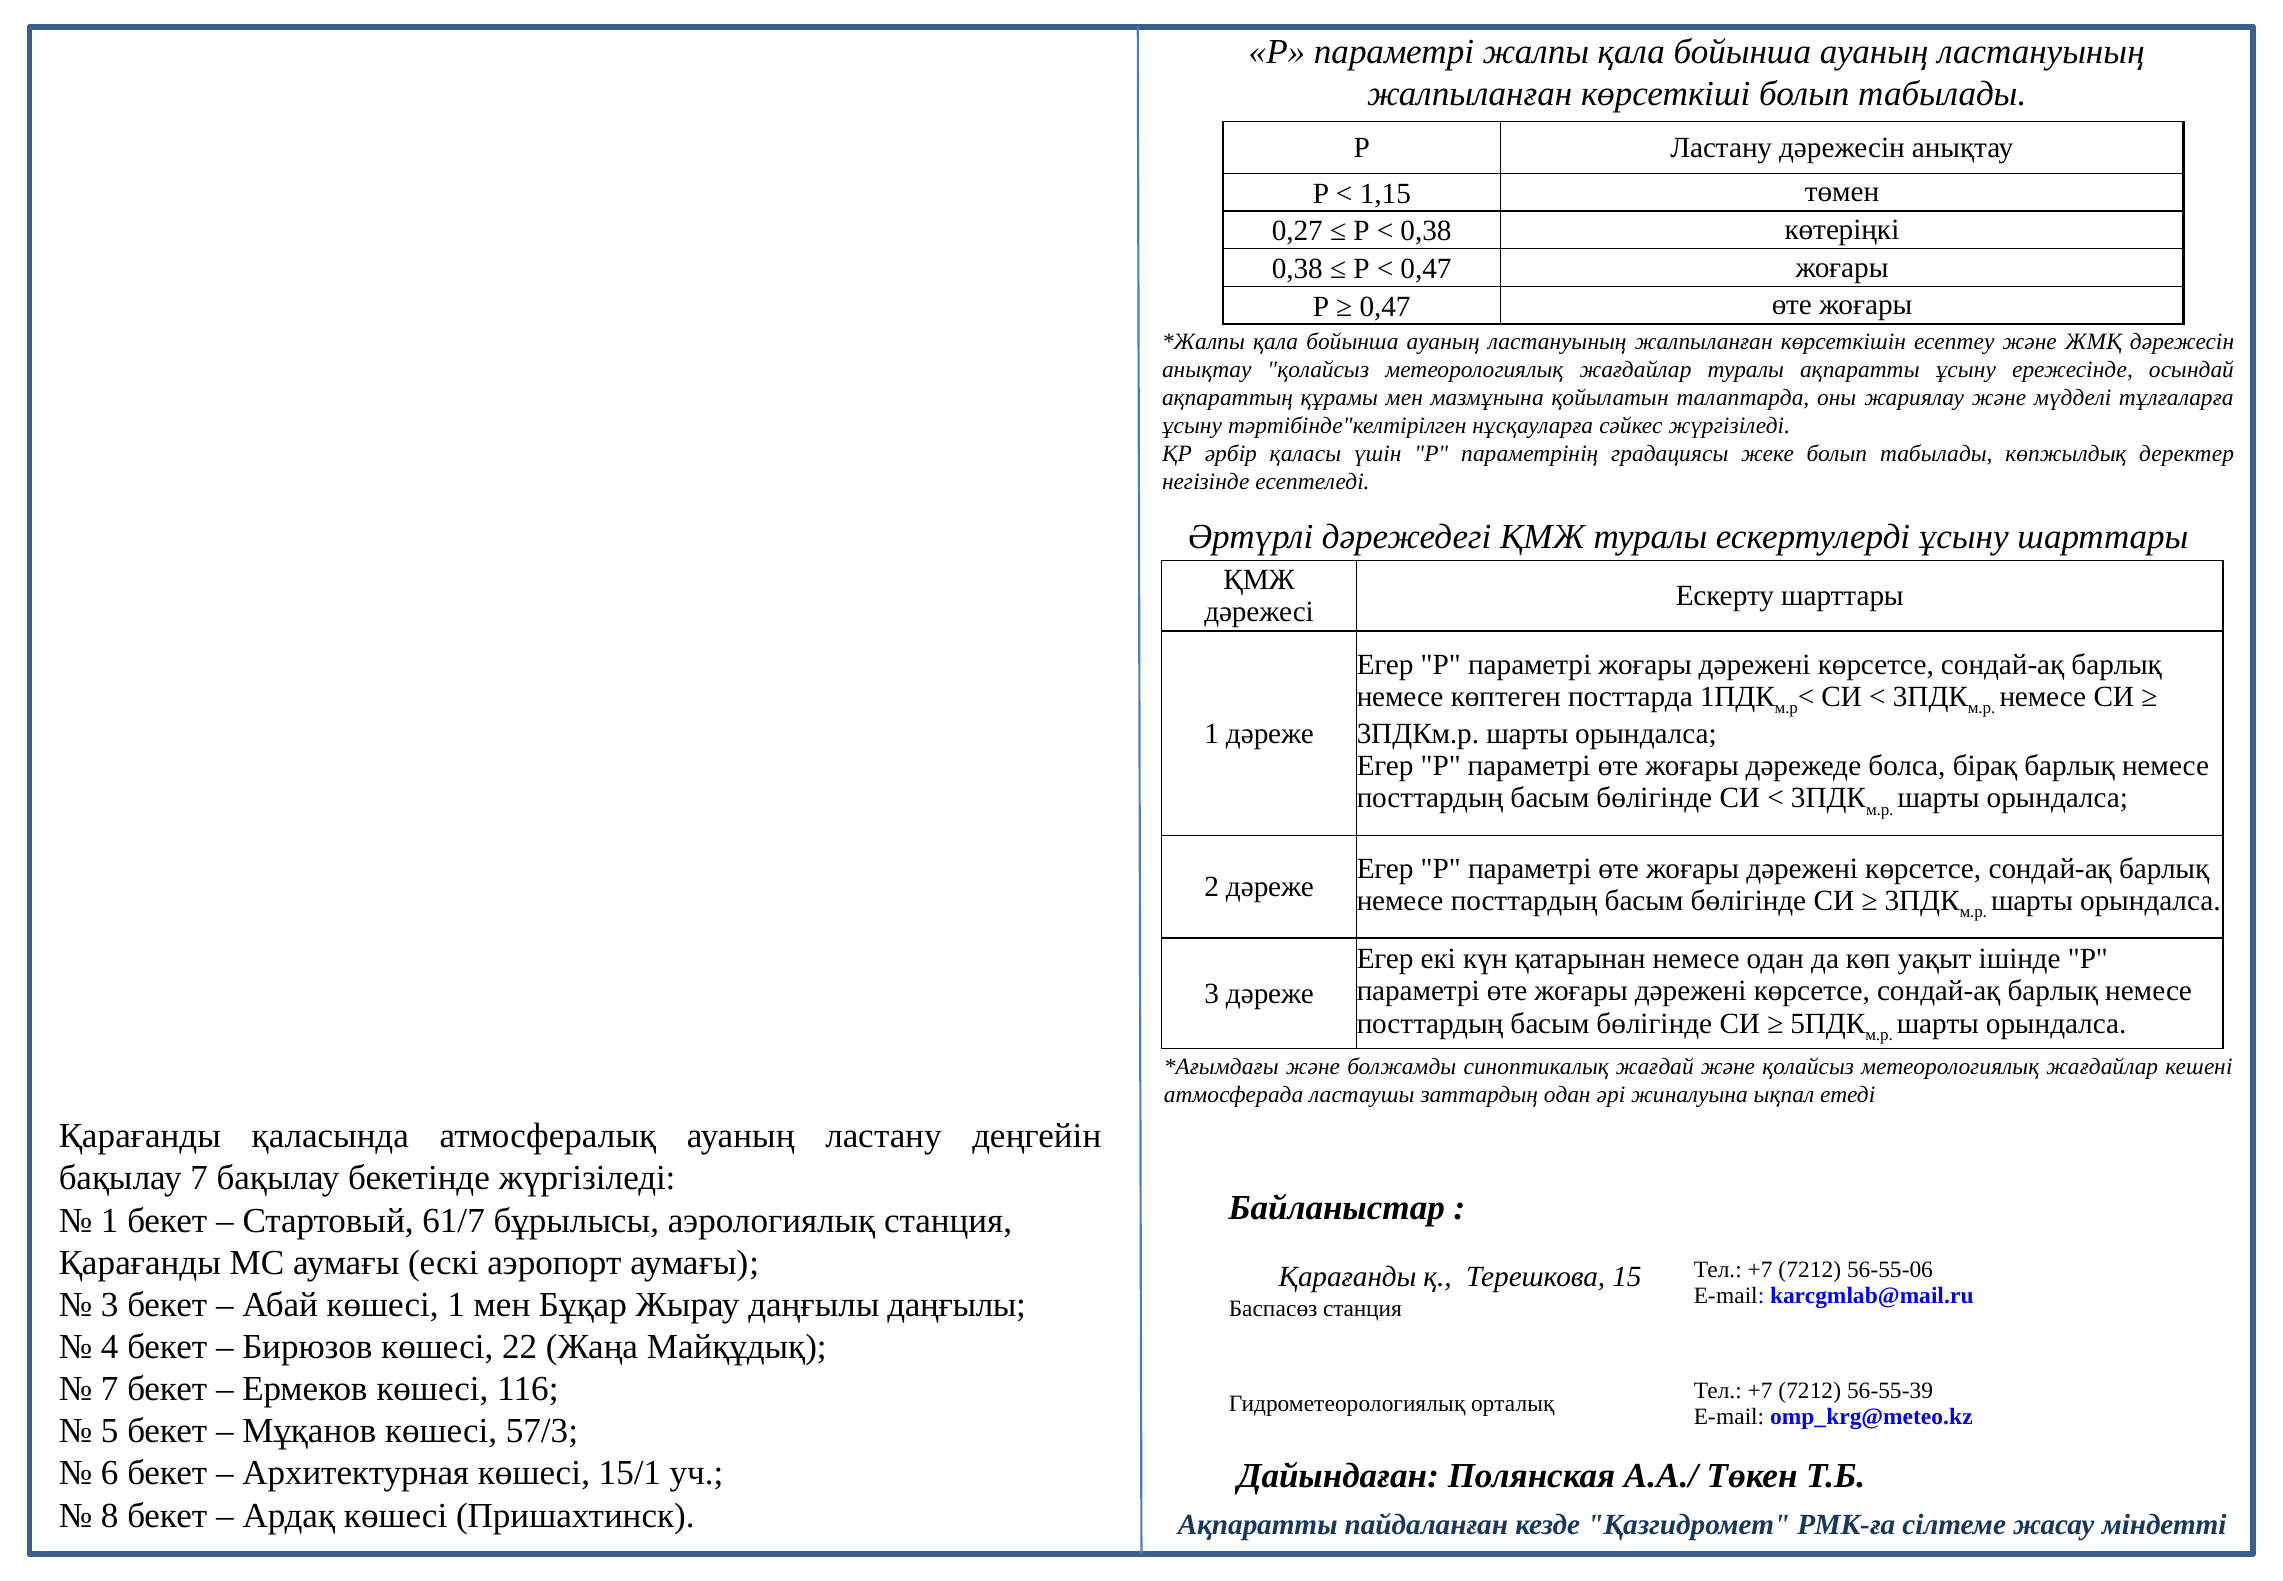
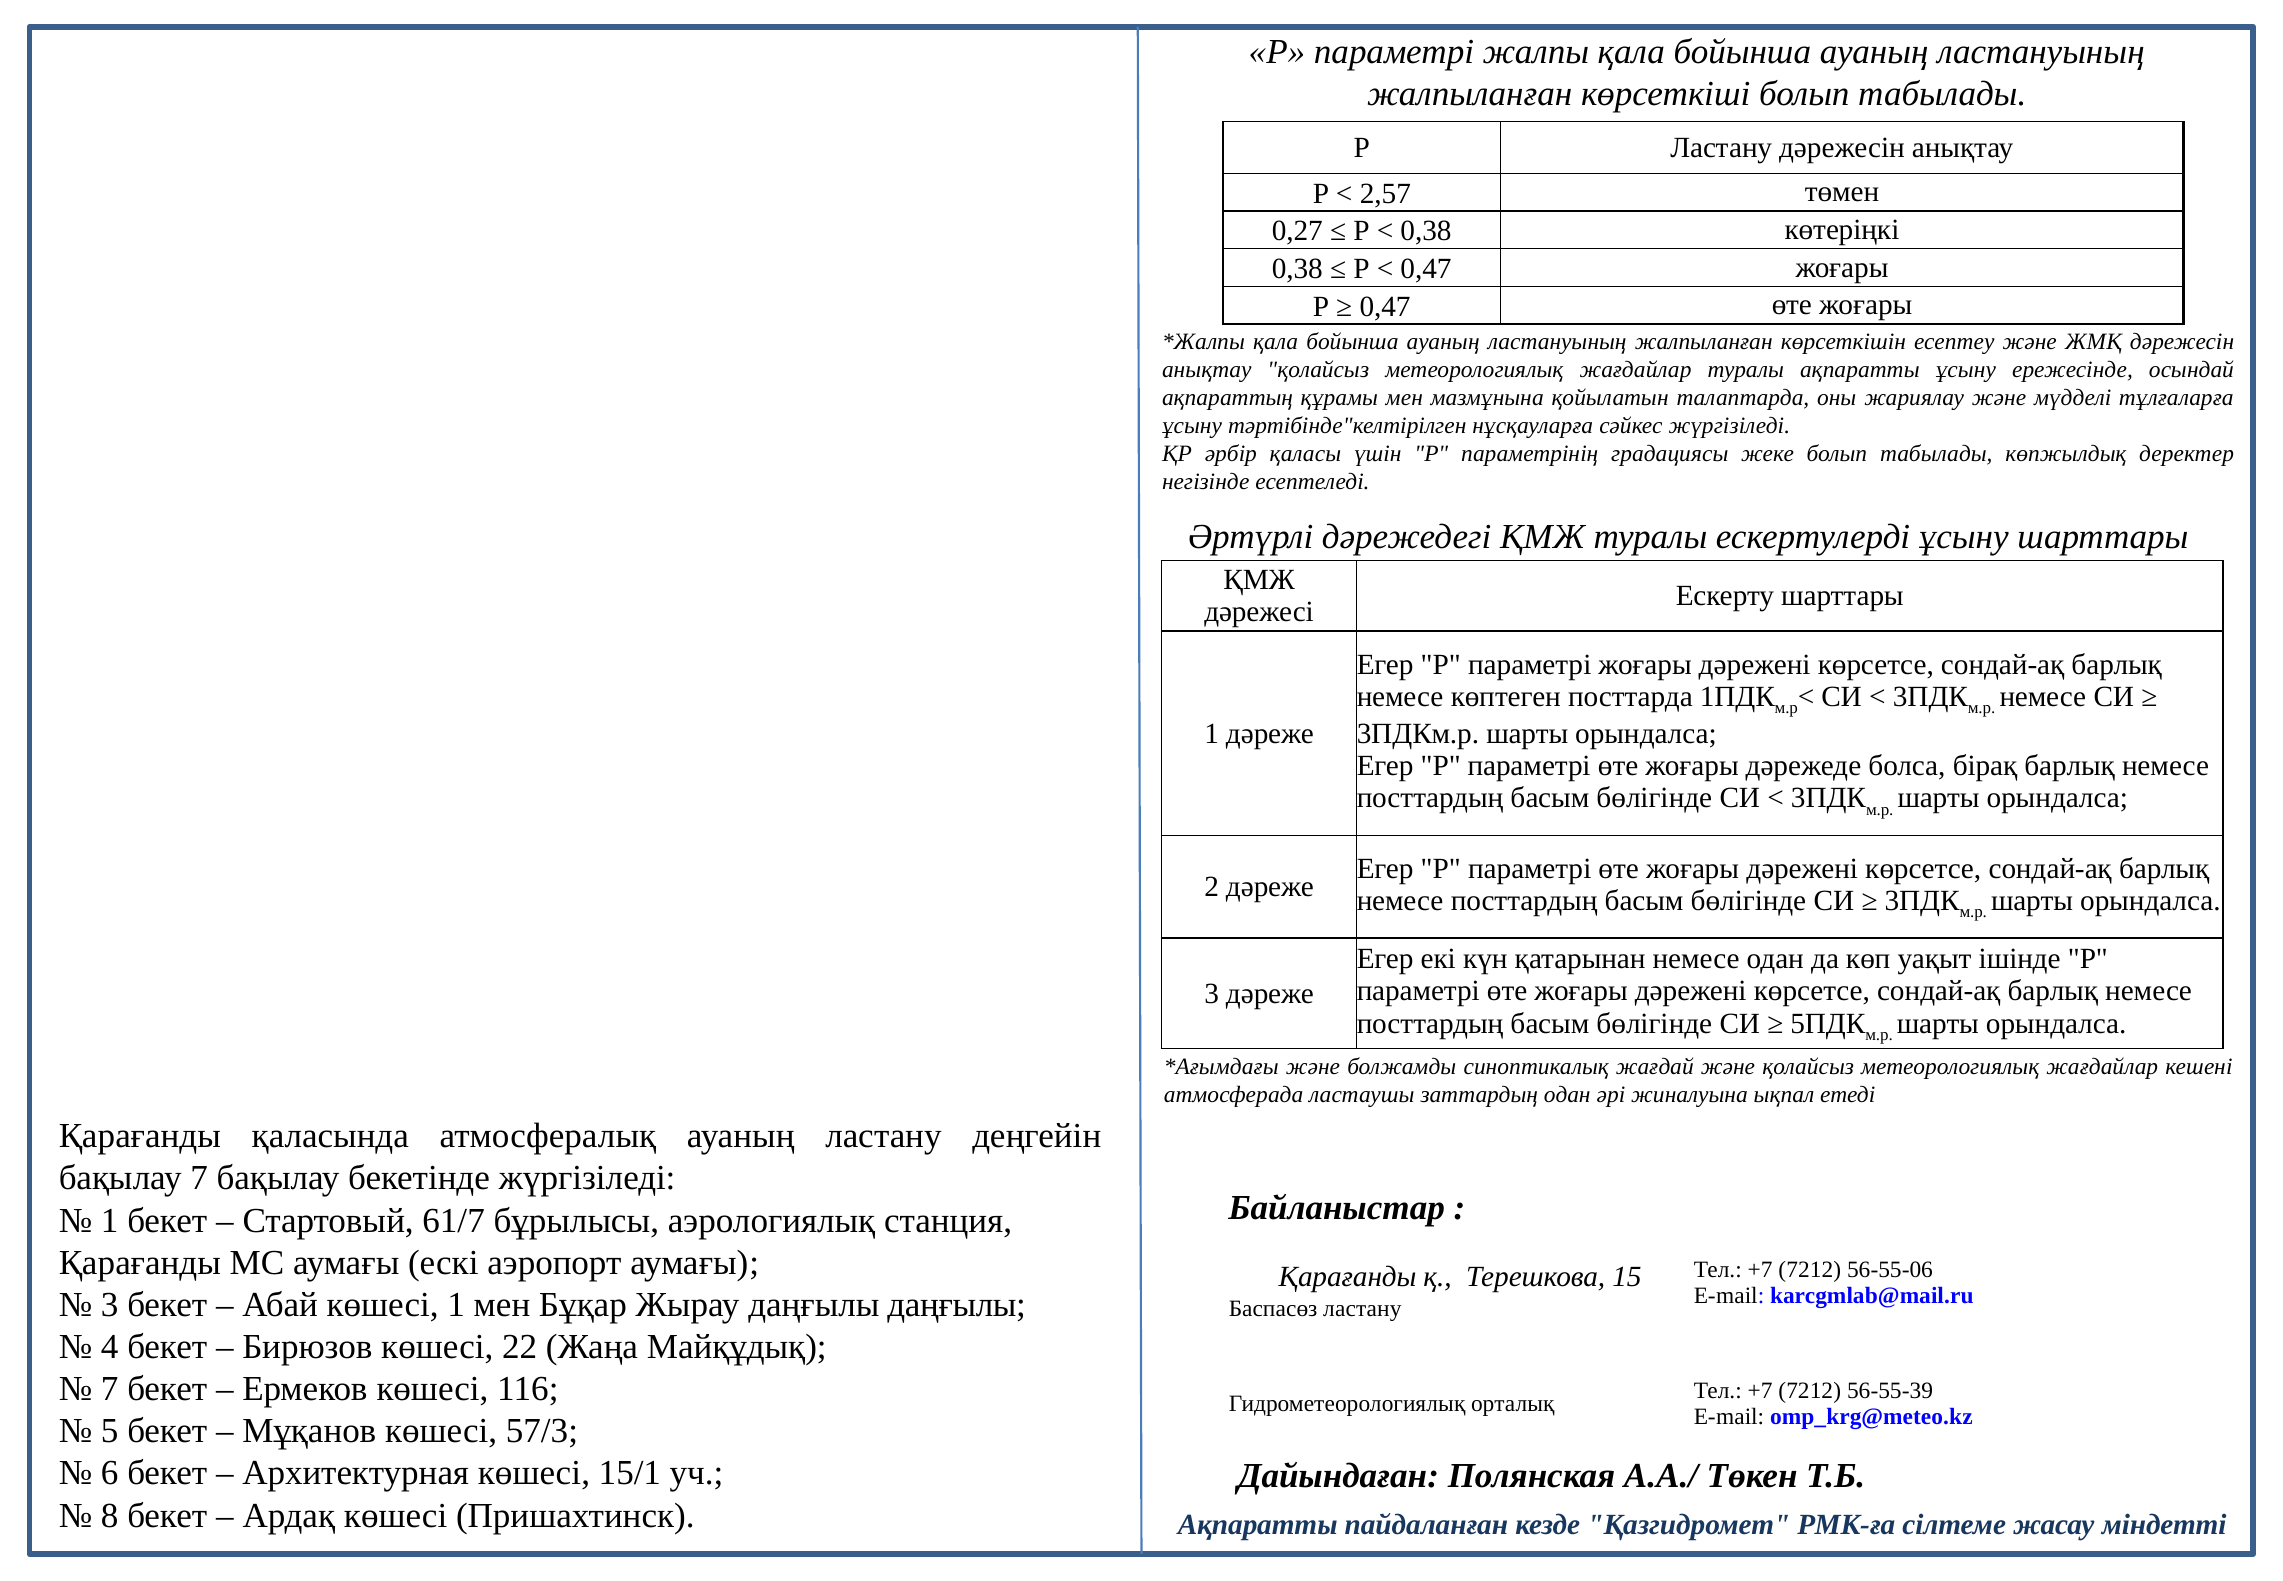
1,15: 1,15 -> 2,57 (1385, 193)
Баспасөз станция: станция -> ластану (1362, 1308)
